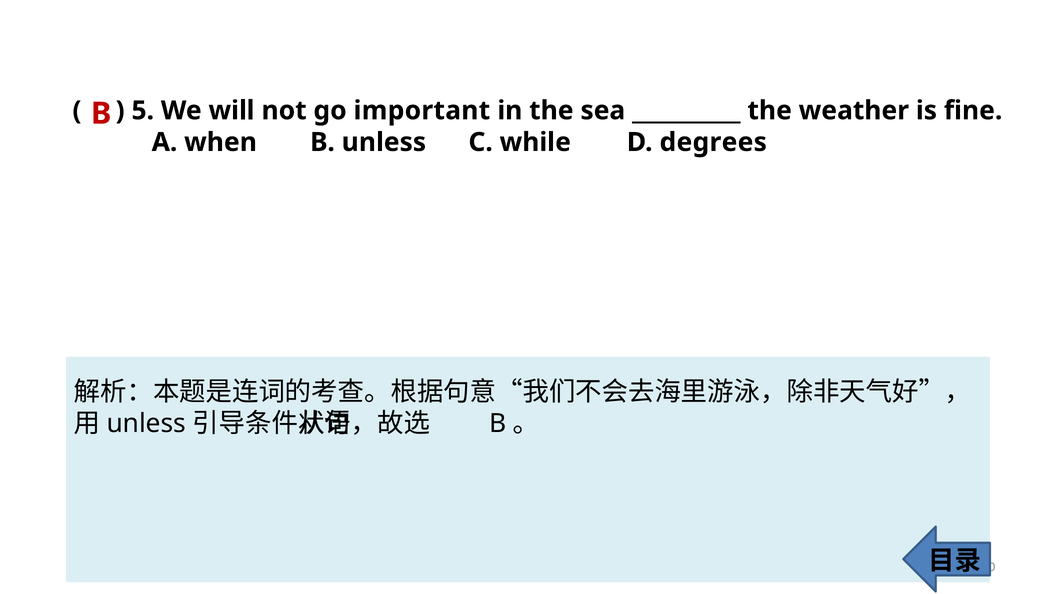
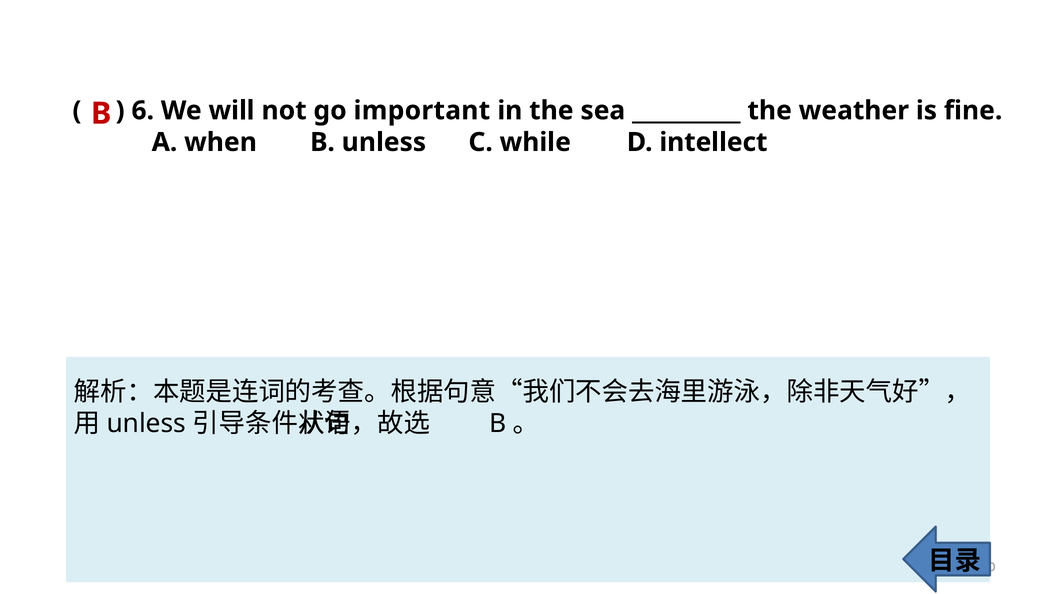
5: 5 -> 6 (143, 111)
degrees: degrees -> intellect (713, 142)
